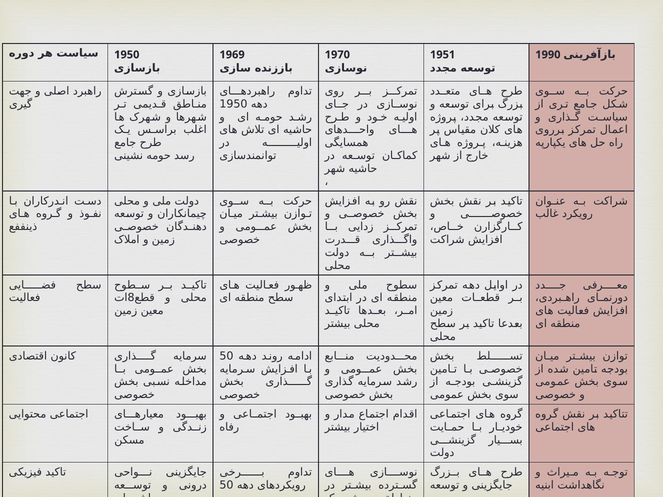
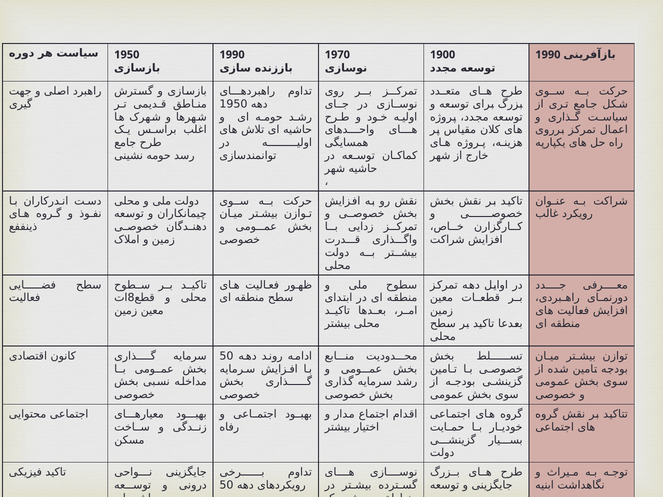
1969: 1969 -> 1990 (232, 55)
1951: 1951 -> 1900 (443, 55)
